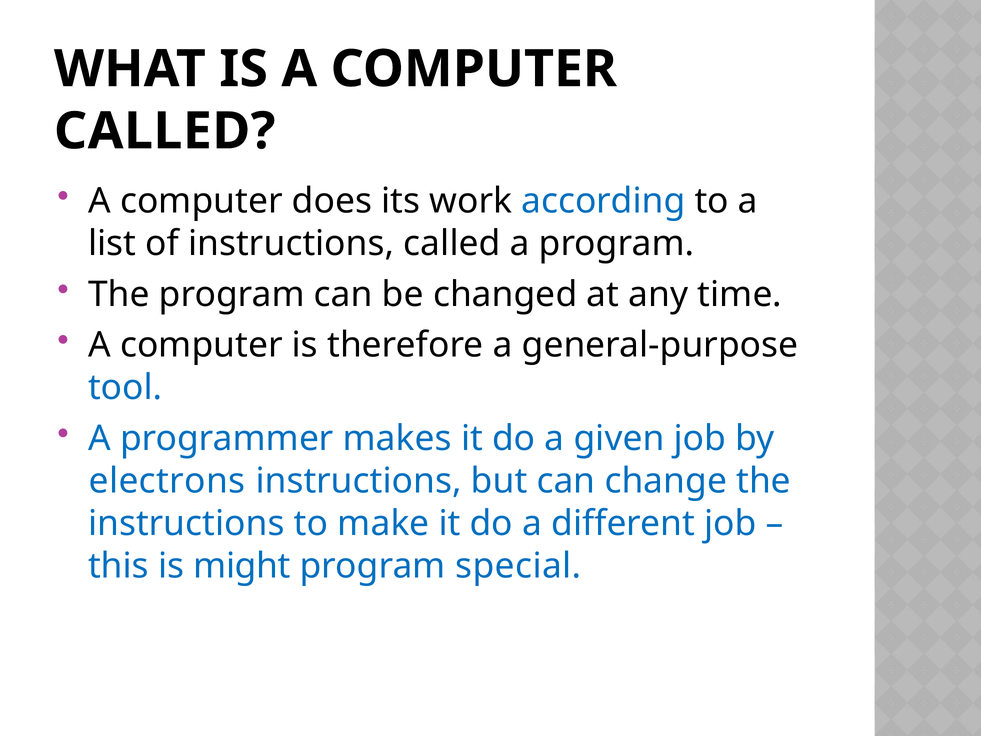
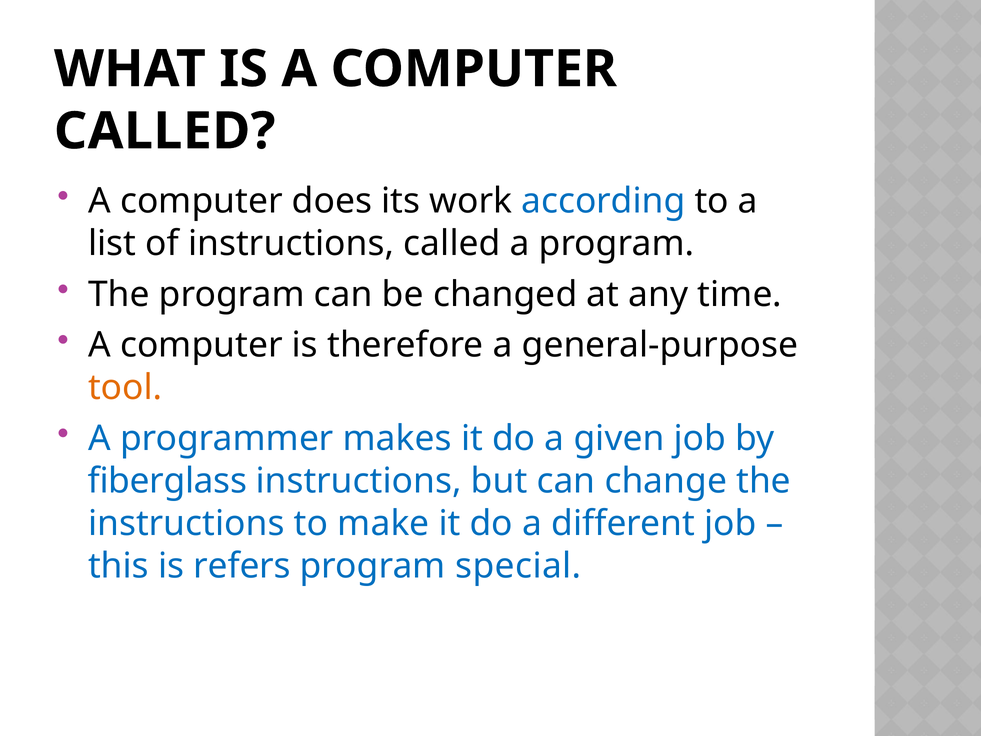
tool colour: blue -> orange (125, 388)
electrons: electrons -> fiberglass (167, 481)
might: might -> refers (242, 566)
